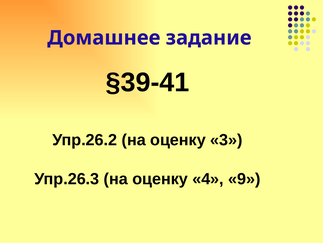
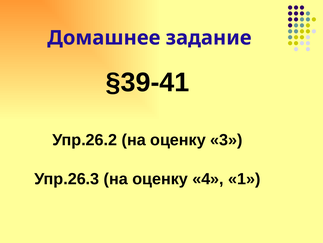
9: 9 -> 1 (244, 178)
